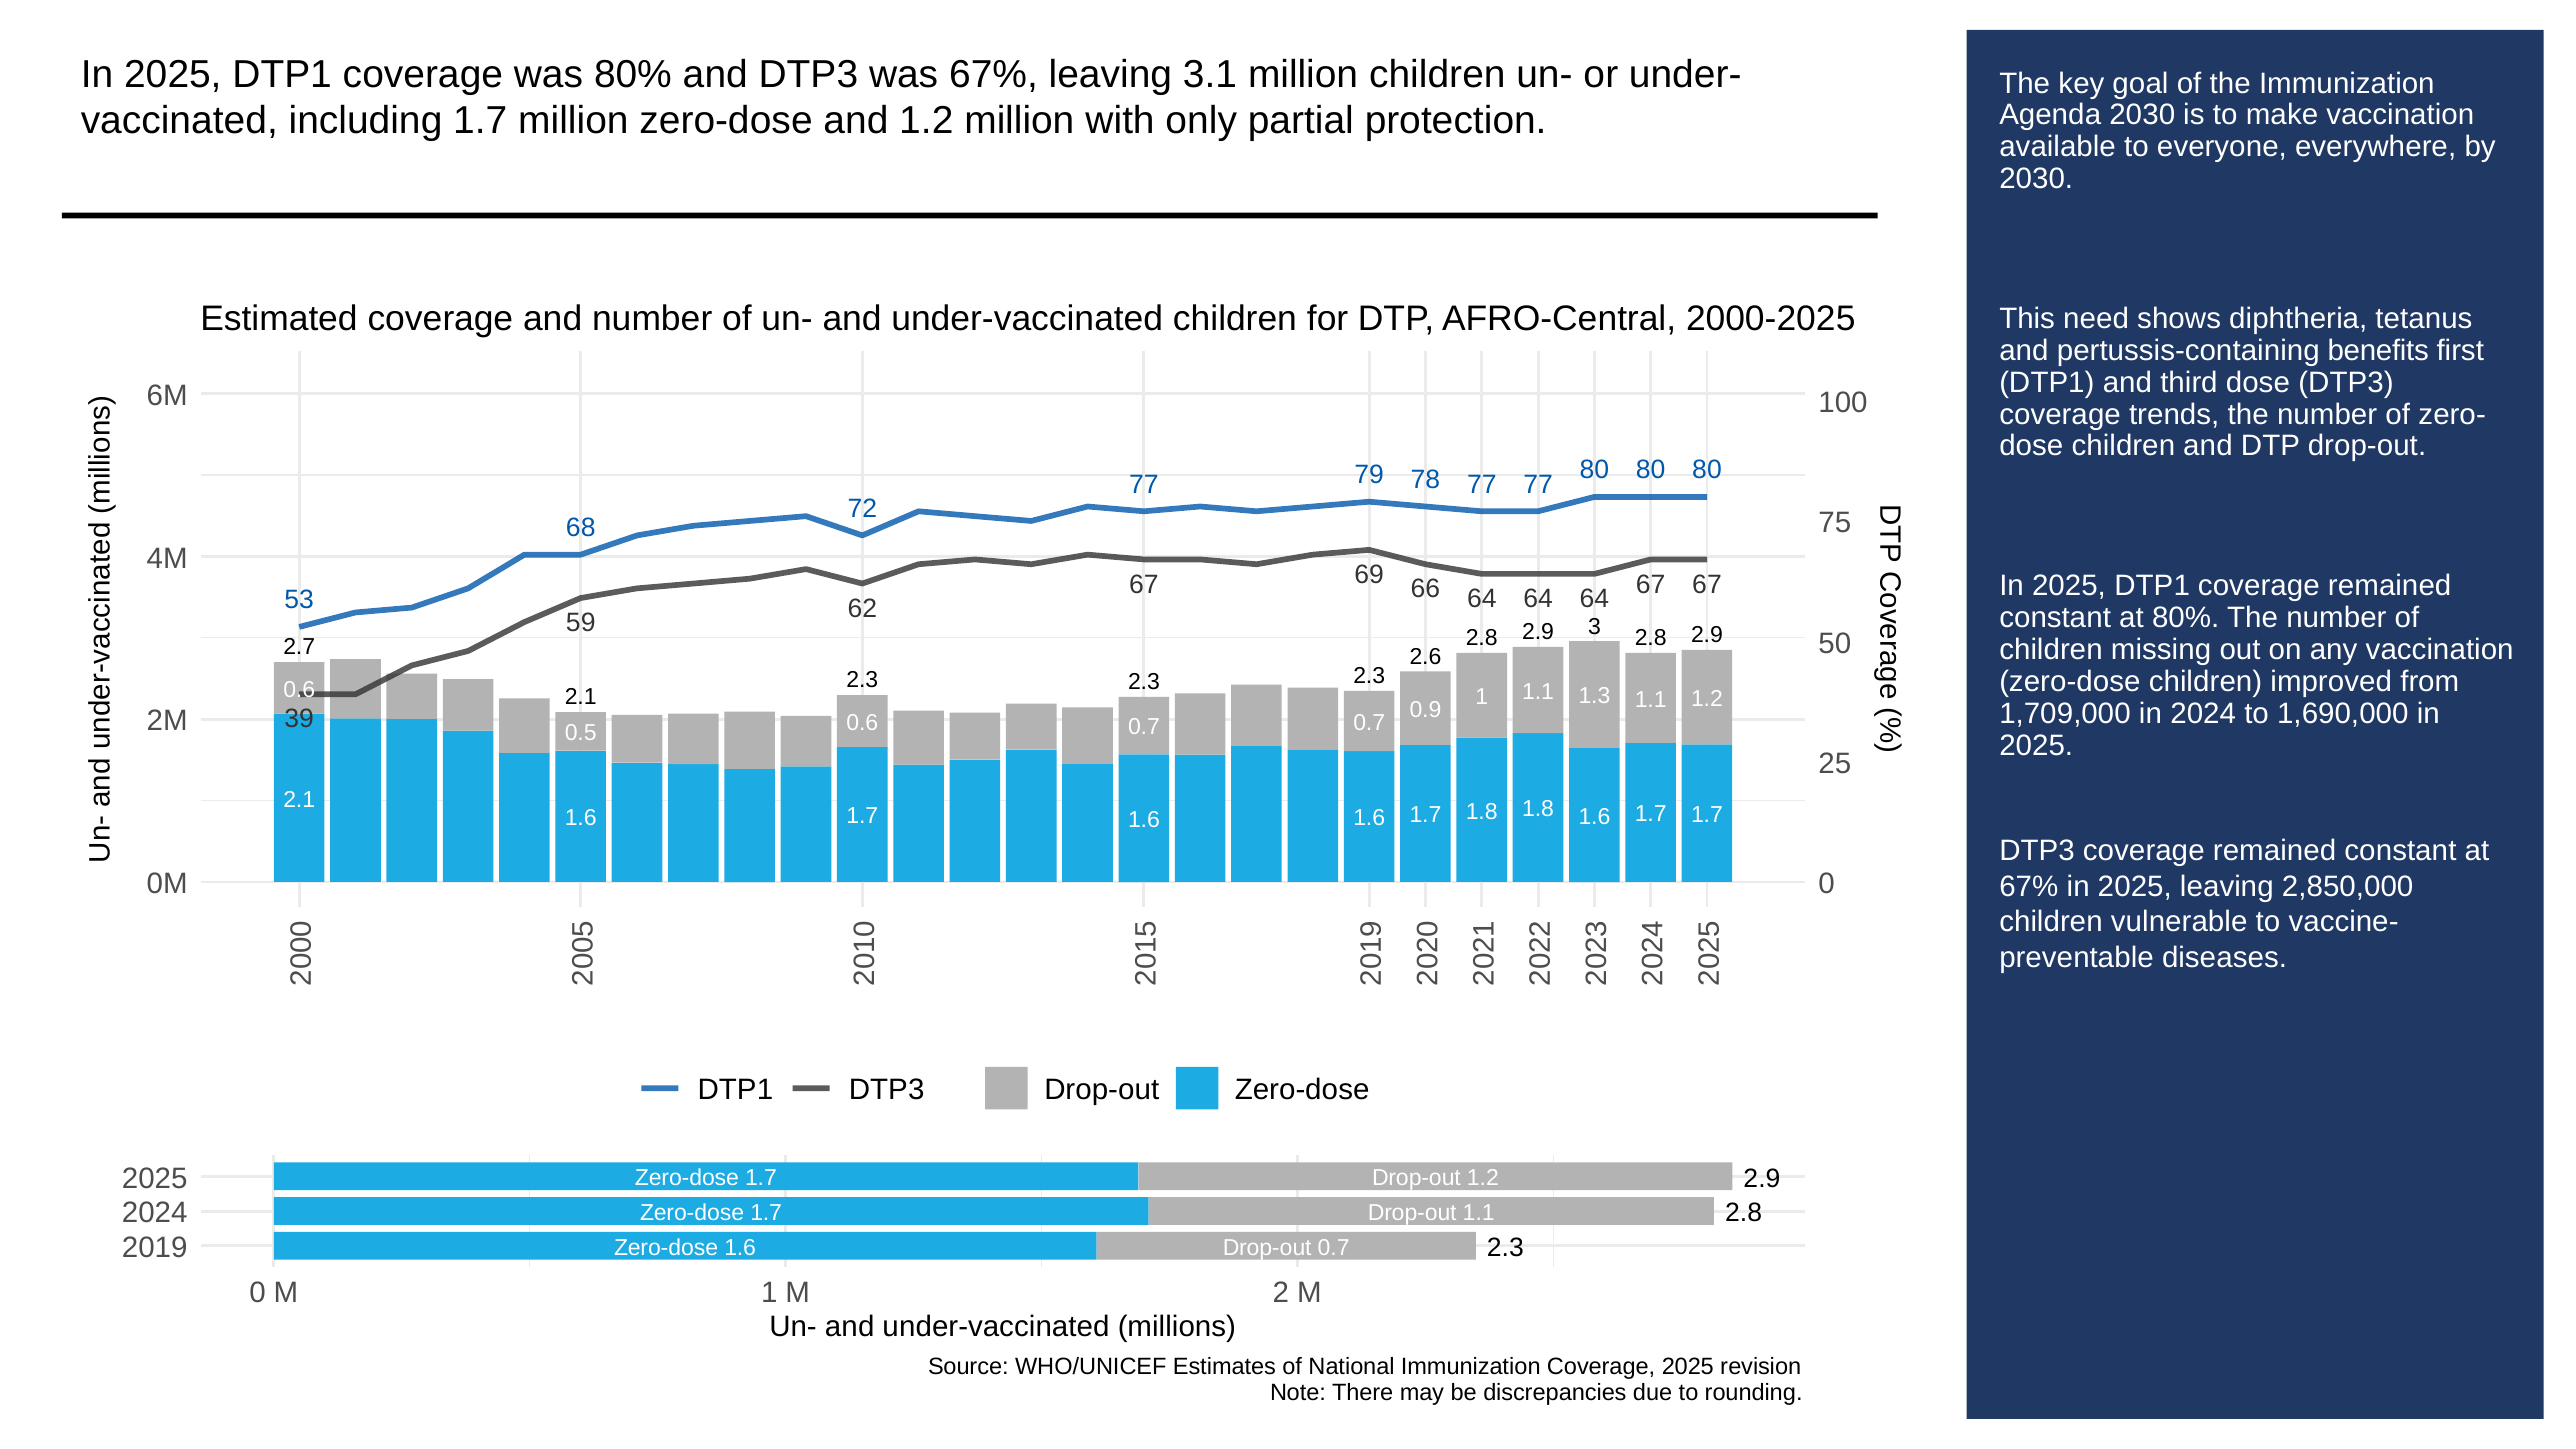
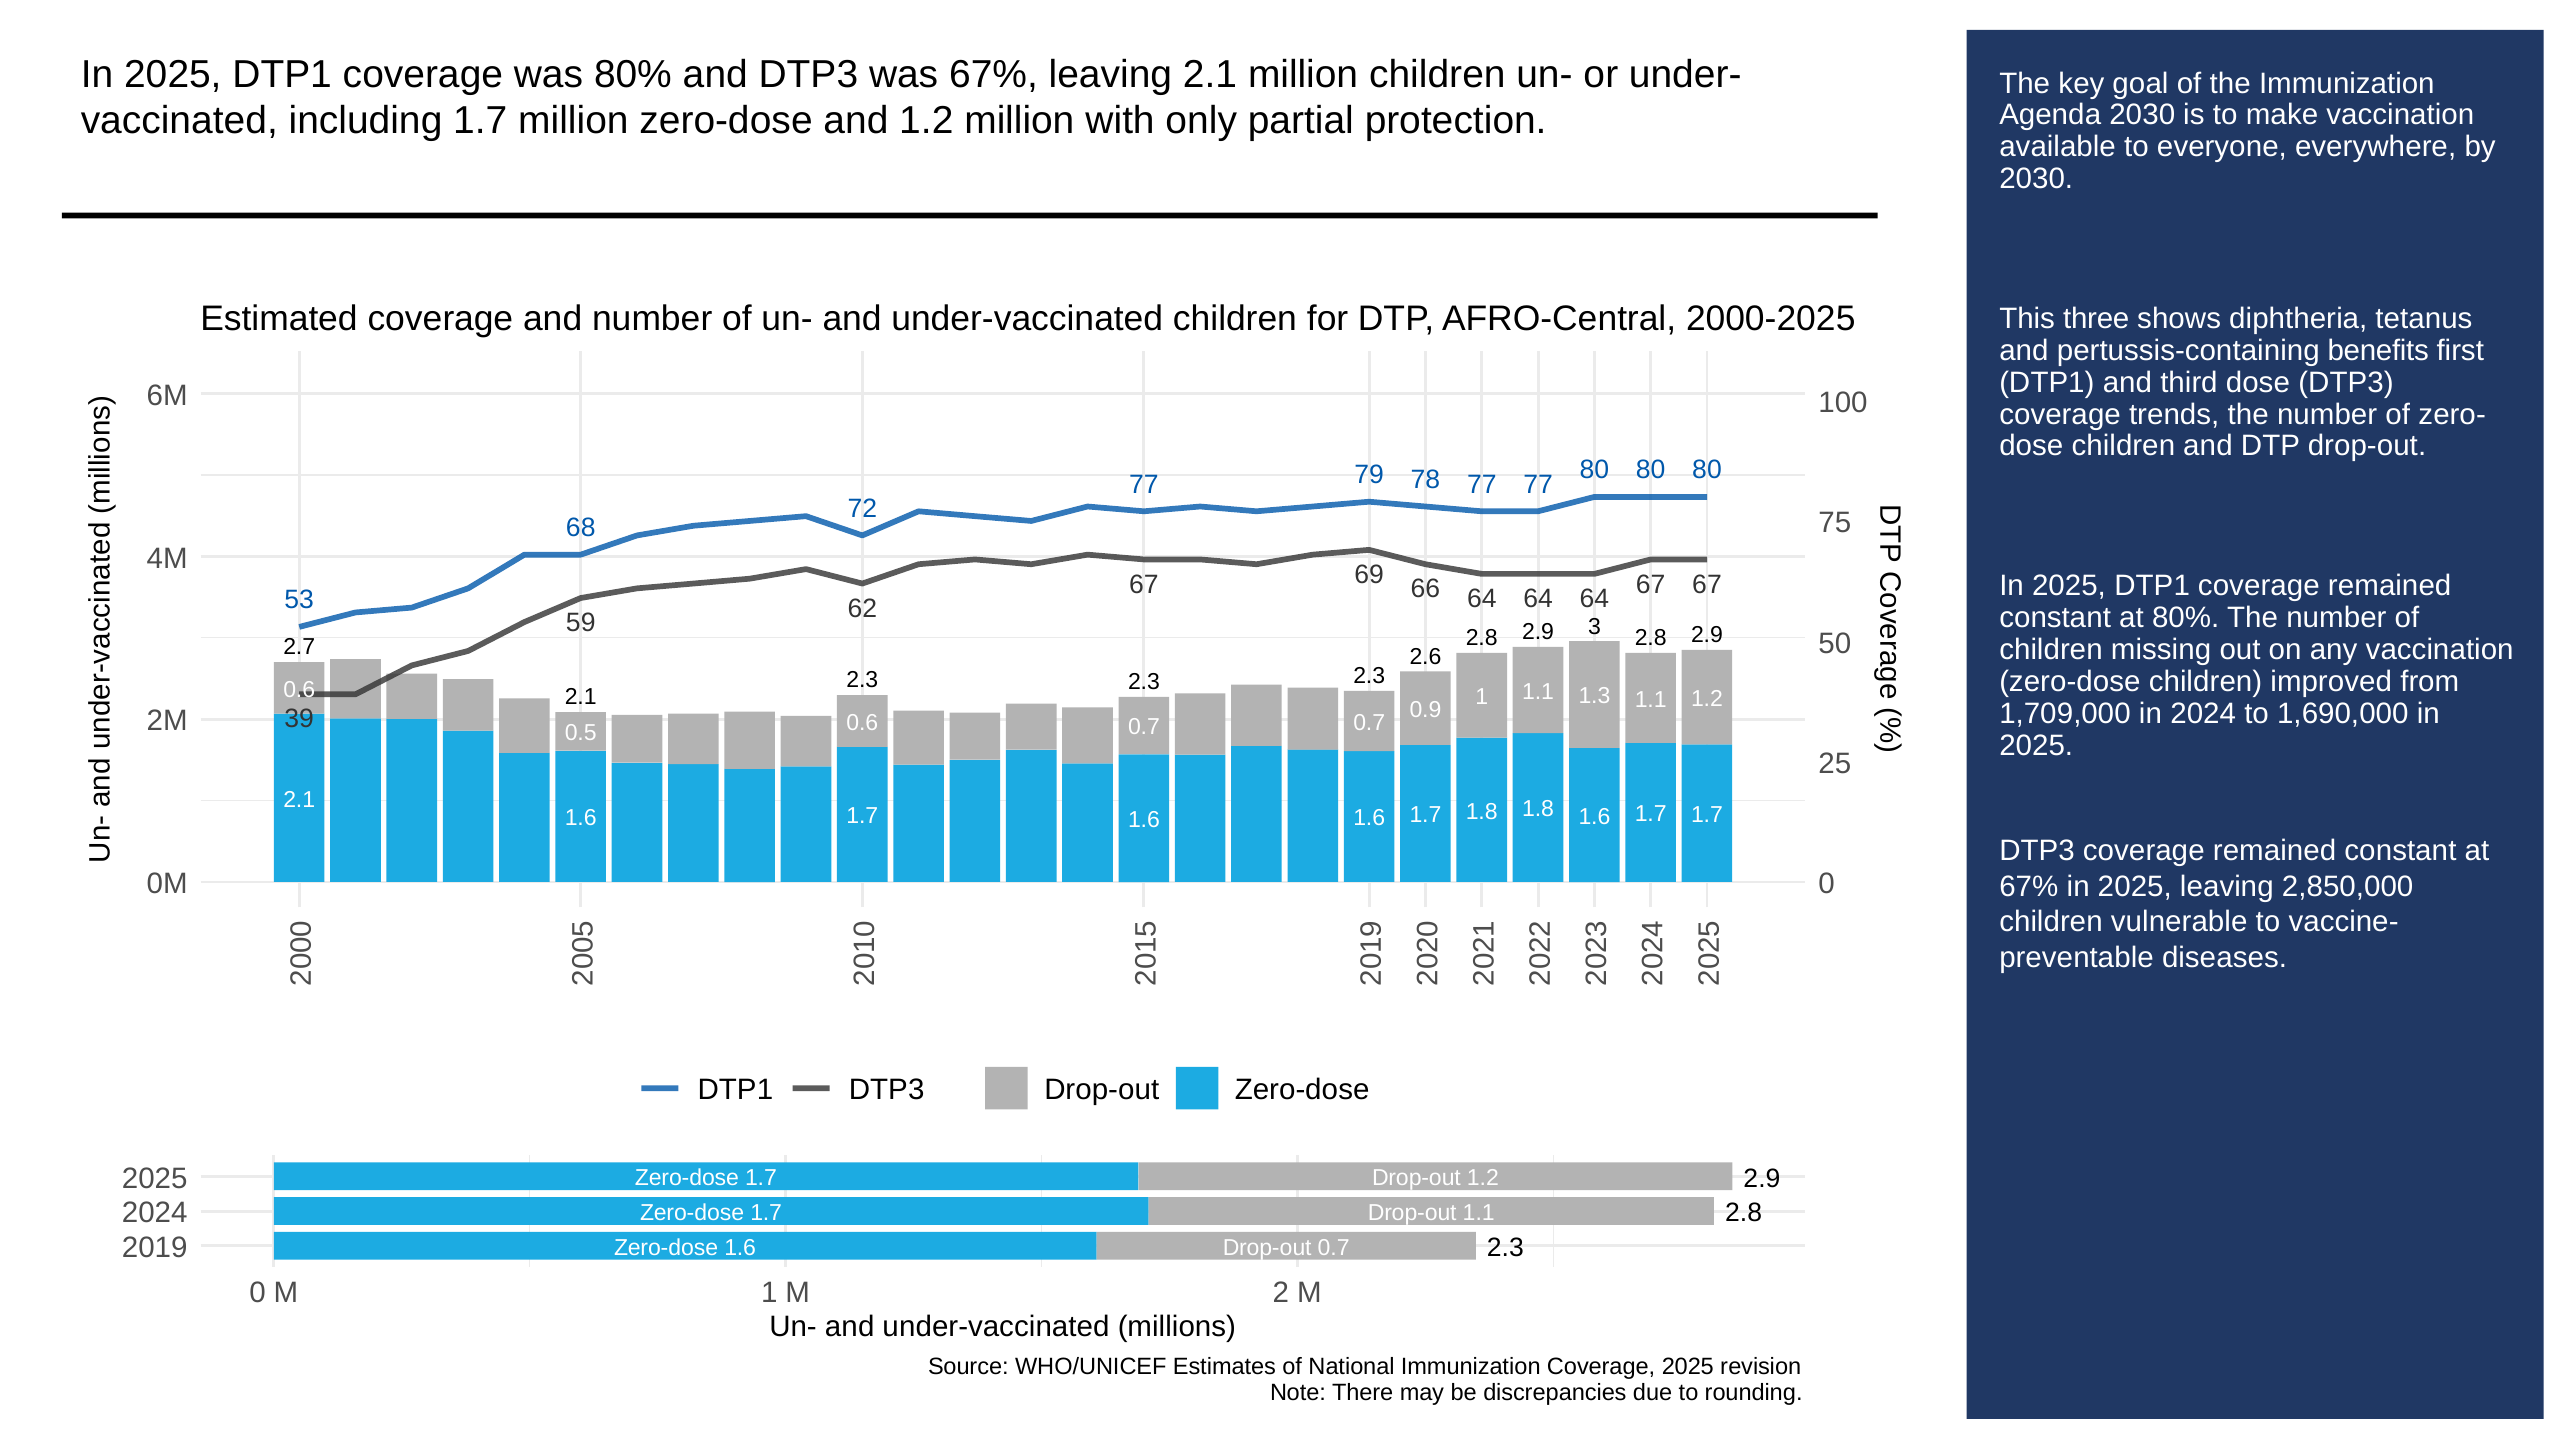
leaving 3.1: 3.1 -> 2.1 (1210, 74)
need: need -> three (2096, 319)
